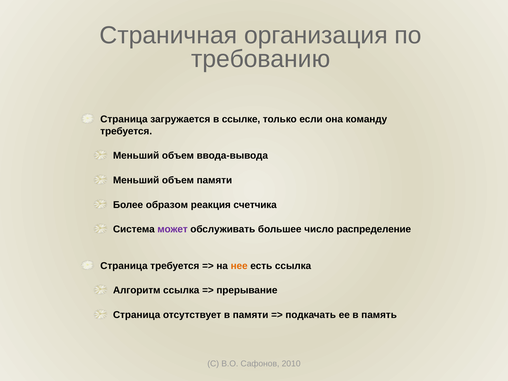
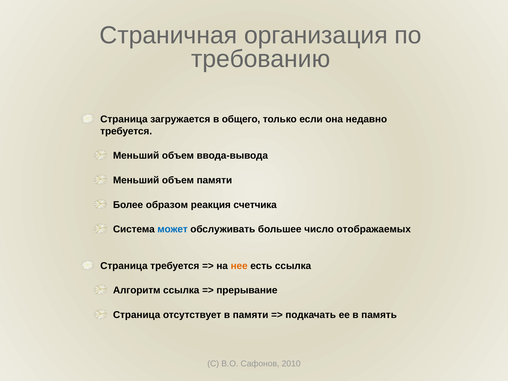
ссылке: ссылке -> общего (241, 119)
команду: команду -> недавно (366, 119)
может colour: purple -> blue (173, 229)
распределение: распределение -> отображаемых (374, 229)
